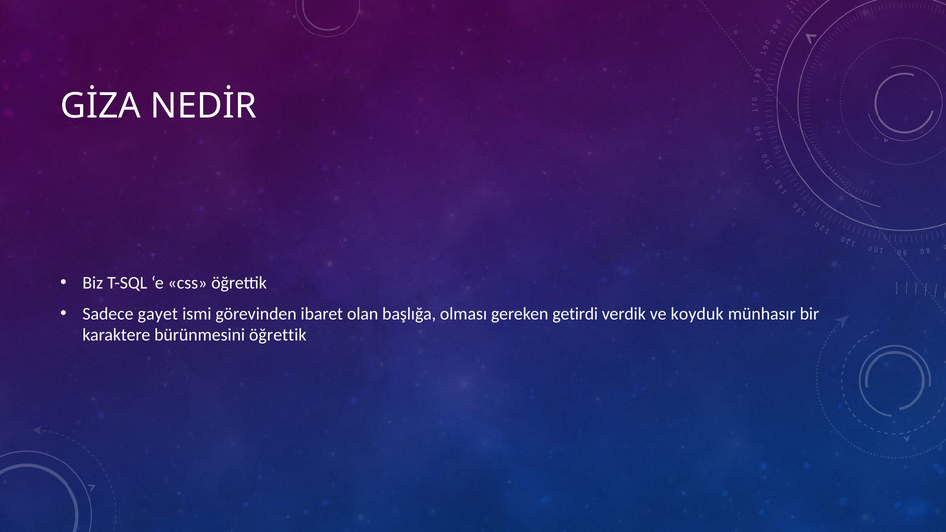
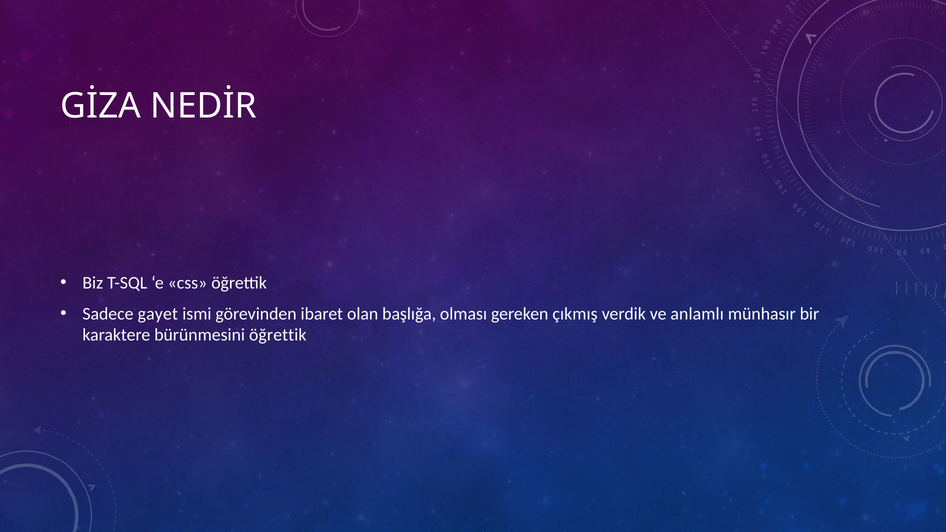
getirdi: getirdi -> çıkmış (575, 314)
koyduk: koyduk -> anlamlı (697, 314)
